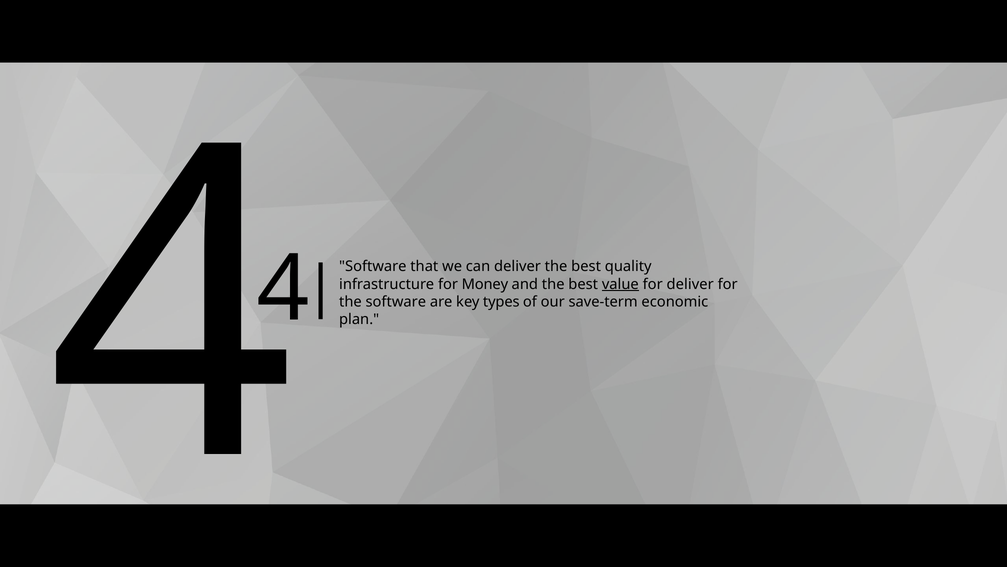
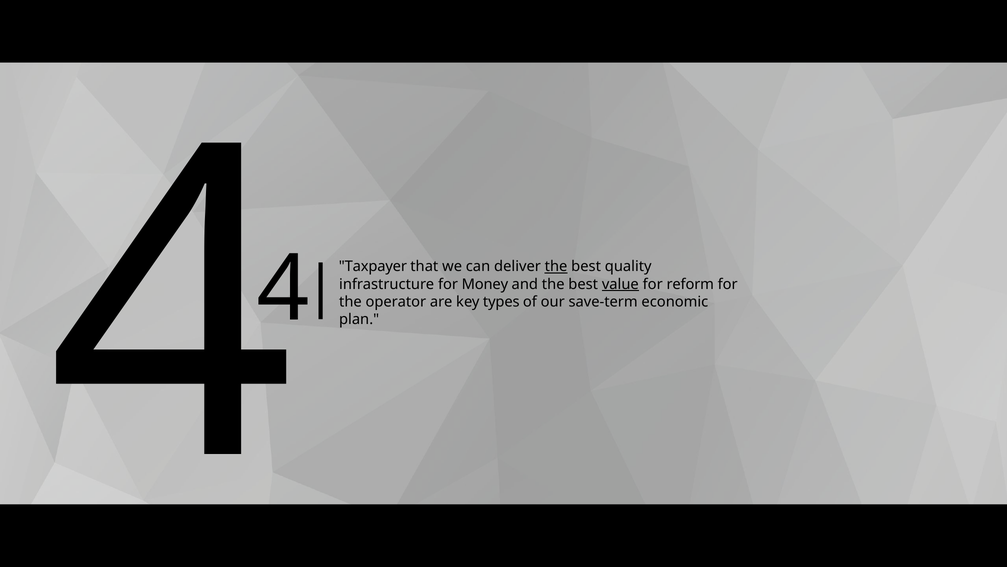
Software: Software -> Taxpayer (373, 266)
the underline: none -> present (556, 266)
for deliver: deliver -> reform (690, 284)
the software: software -> operator (396, 302)
